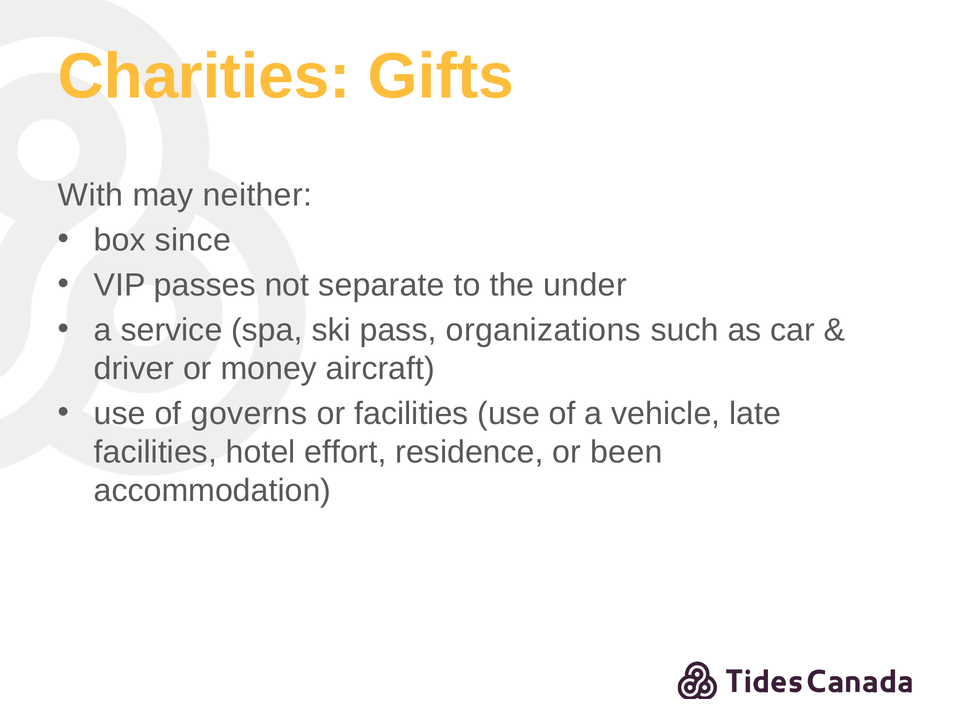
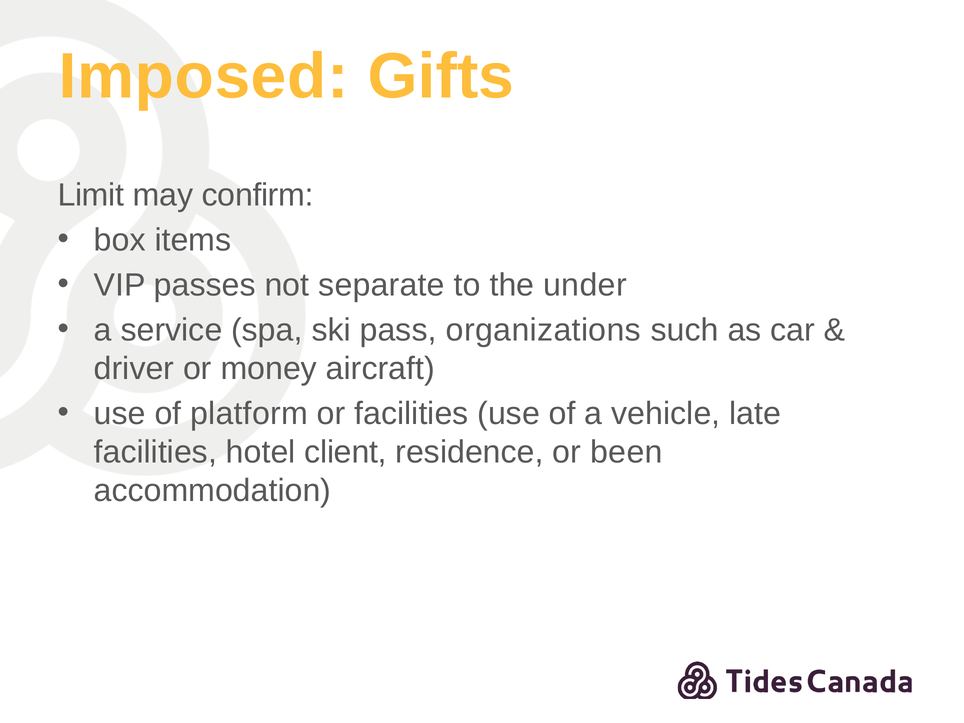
Charities: Charities -> Imposed (204, 77)
With: With -> Limit (91, 195)
neither: neither -> confirm (258, 195)
since: since -> items (193, 240)
governs: governs -> platform (249, 413)
effort: effort -> client (346, 452)
